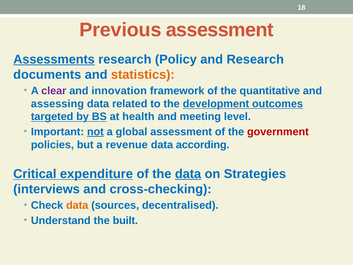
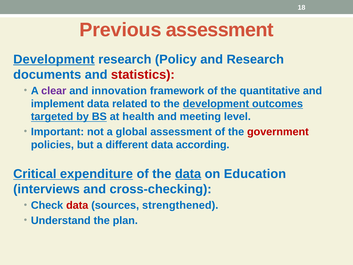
Assessments: Assessments -> Development (54, 59)
statistics colour: orange -> red (143, 75)
assessing: assessing -> implement (58, 104)
not underline: present -> none (95, 132)
revenue: revenue -> different (127, 145)
Strategies: Strategies -> Education (255, 174)
data colour: orange -> red (77, 205)
decentralised: decentralised -> strengthened (180, 205)
built: built -> plan (125, 220)
